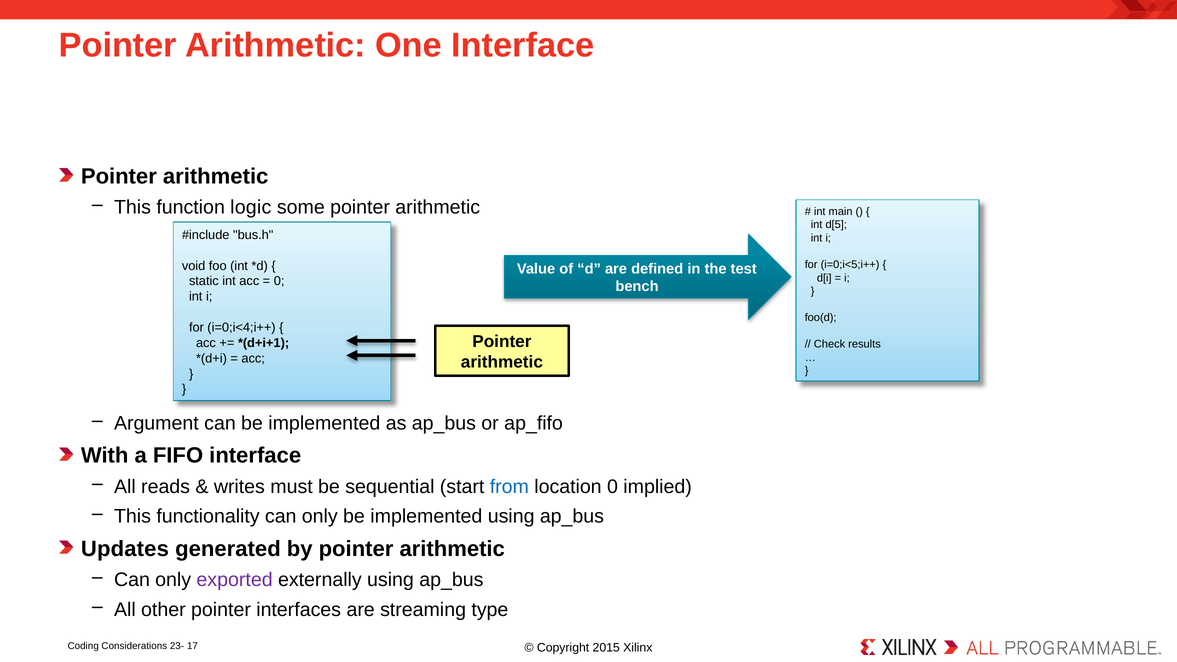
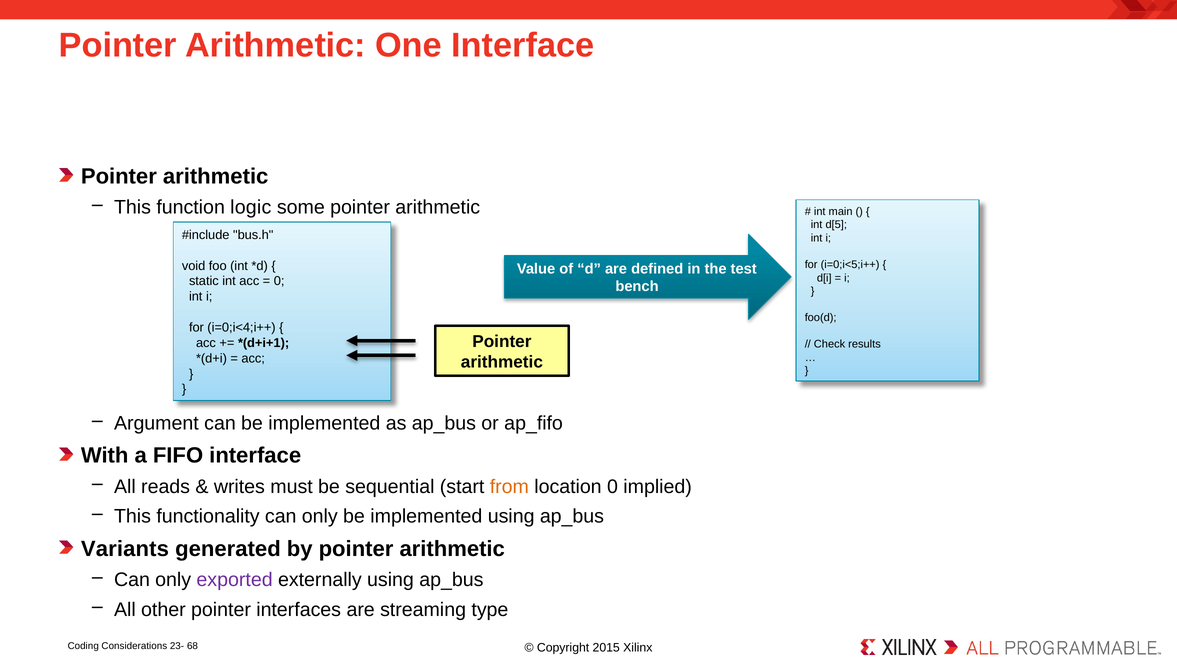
from colour: blue -> orange (509, 487)
Updates: Updates -> Variants (125, 549)
17: 17 -> 68 (192, 646)
